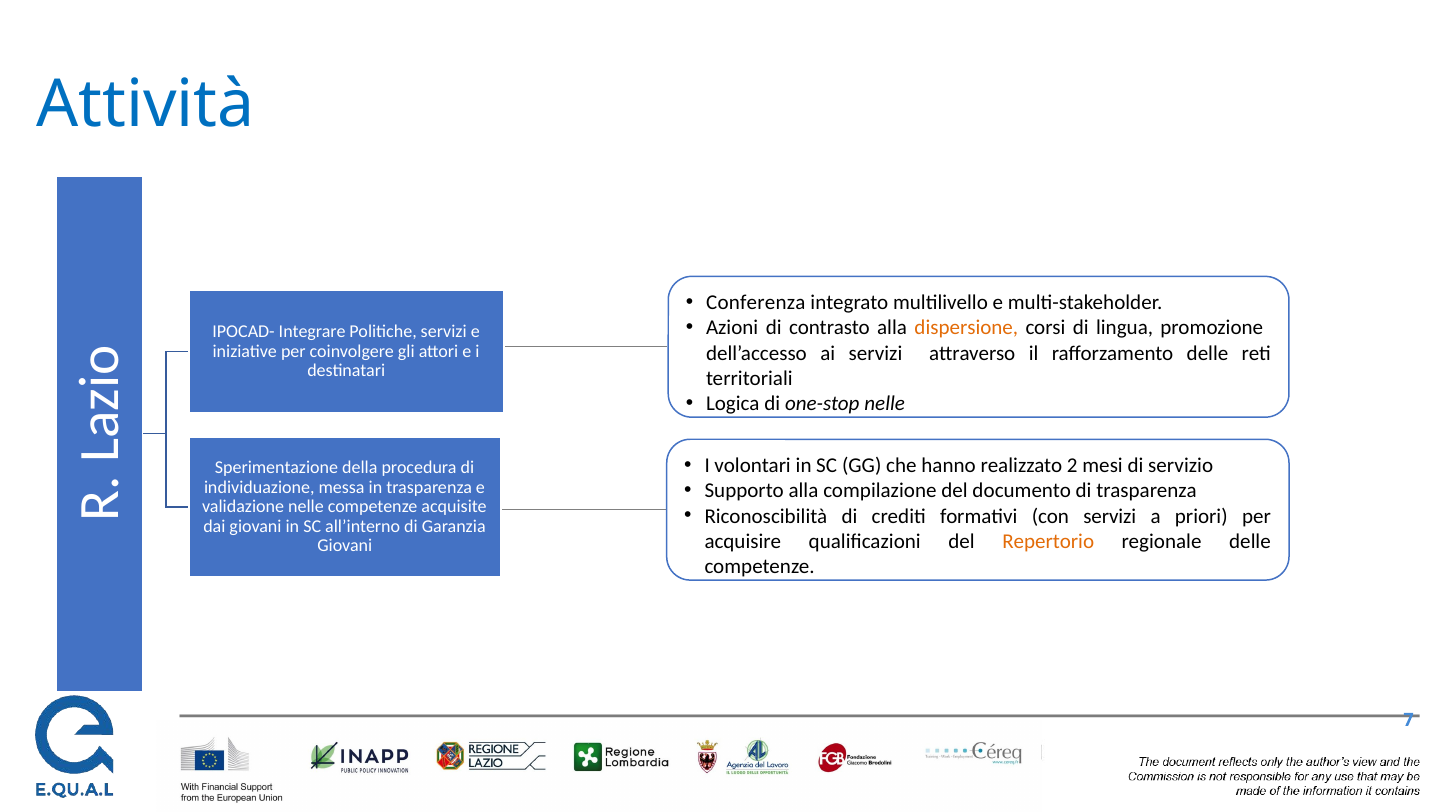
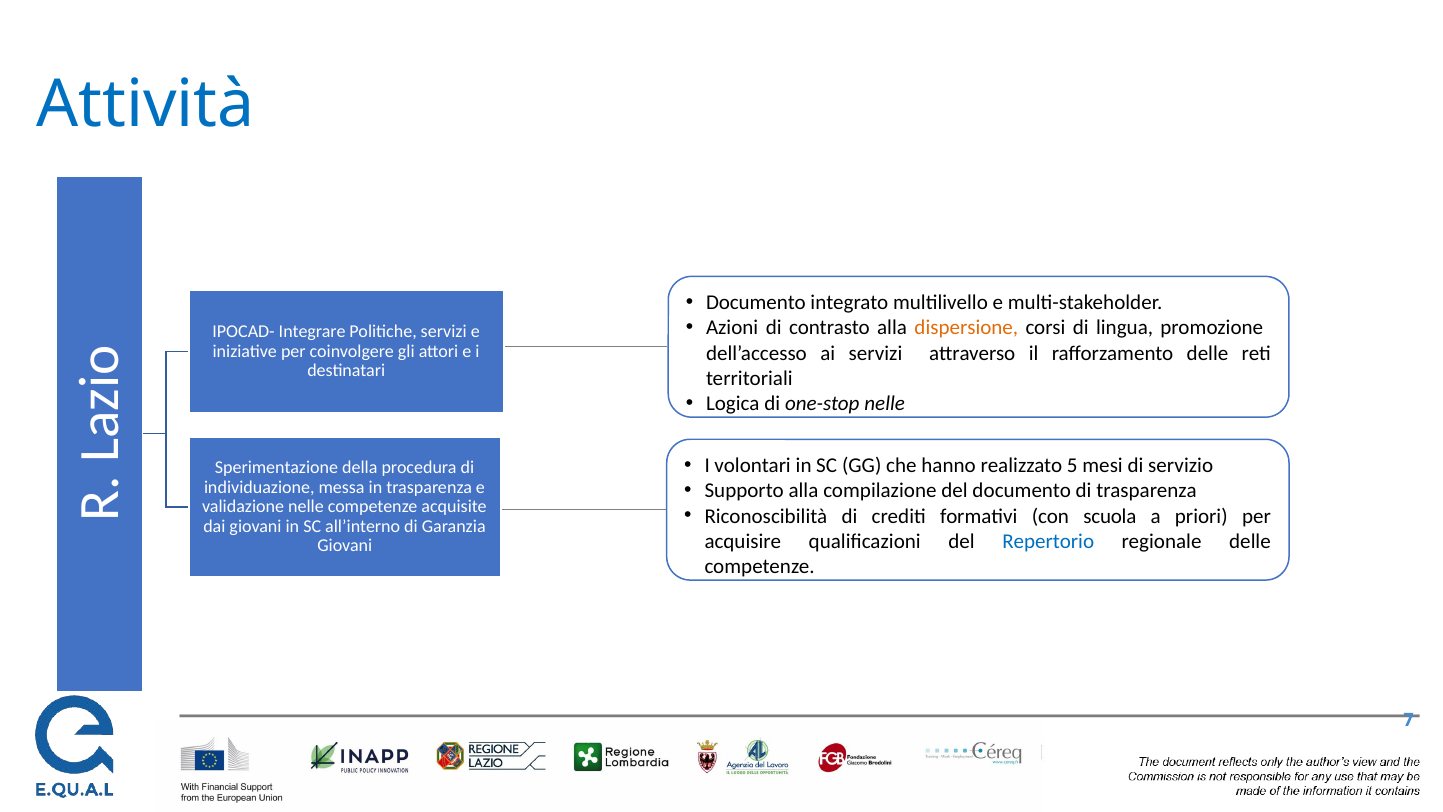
Conferenza: Conferenza -> Documento (756, 303)
2: 2 -> 5 (1072, 465)
con servizi: servizi -> scuola (1110, 516)
Repertorio colour: orange -> blue (1048, 541)
